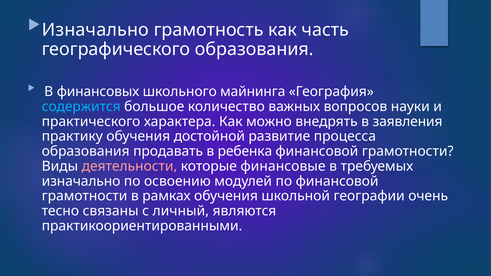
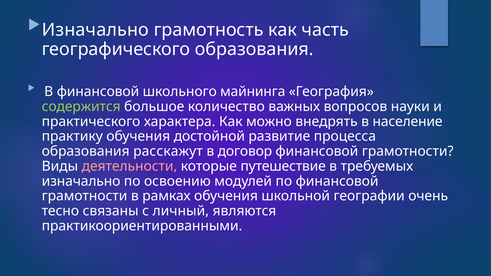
В финансовых: финансовых -> финансовой (98, 92)
содержится colour: light blue -> light green (81, 107)
заявления: заявления -> население (408, 122)
продавать: продавать -> расскажут (168, 151)
ребенка: ребенка -> договор (245, 151)
финансовые: финансовые -> путешествие (283, 166)
